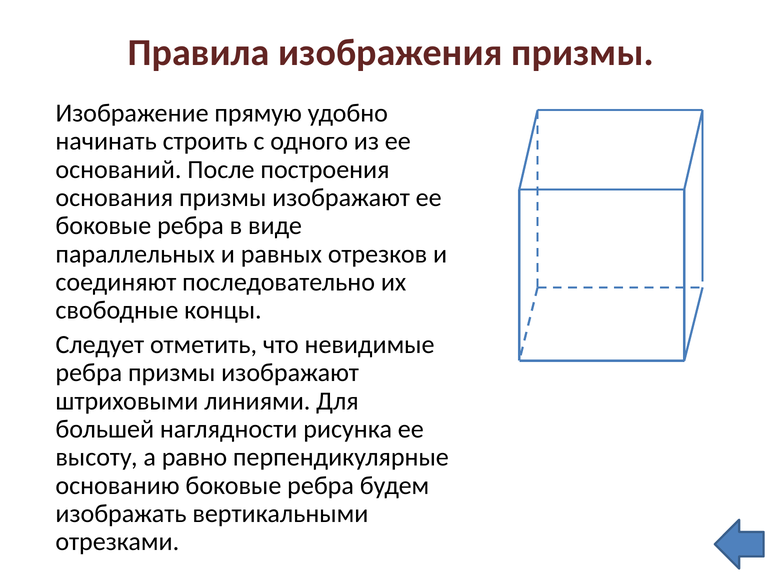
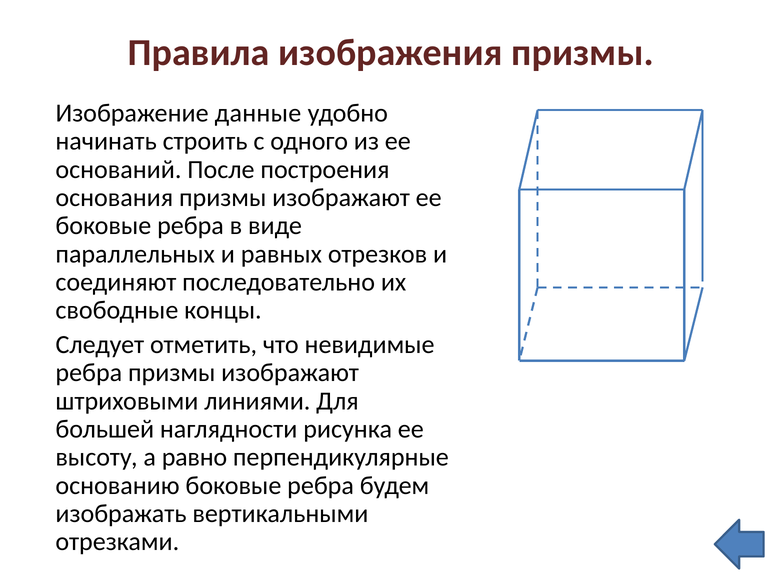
прямую: прямую -> данные (258, 113)
